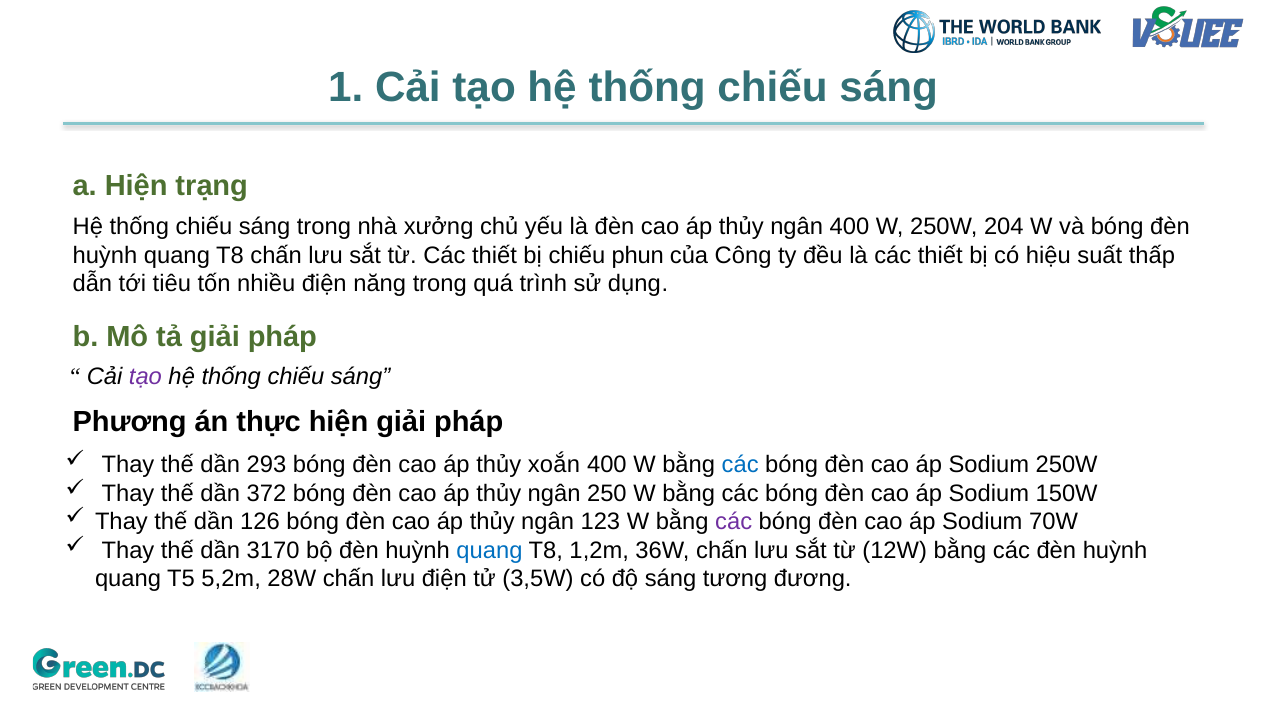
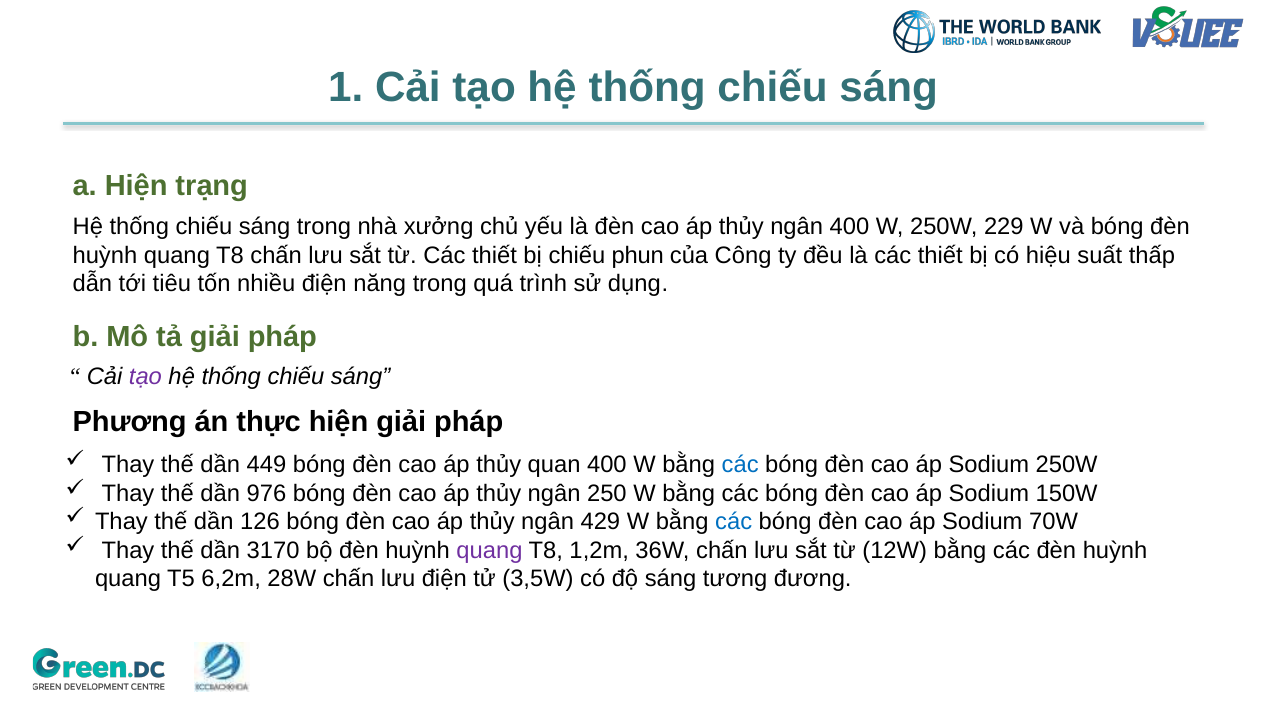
204: 204 -> 229 (1004, 227)
293: 293 -> 449 (267, 465)
xoắn: xoắn -> quan (554, 465)
372: 372 -> 976 (267, 493)
123: 123 -> 429 (600, 522)
các colour: purple -> blue (734, 522)
quang colour: blue -> purple (489, 550)
5,2m: 5,2m -> 6,2m (231, 579)
